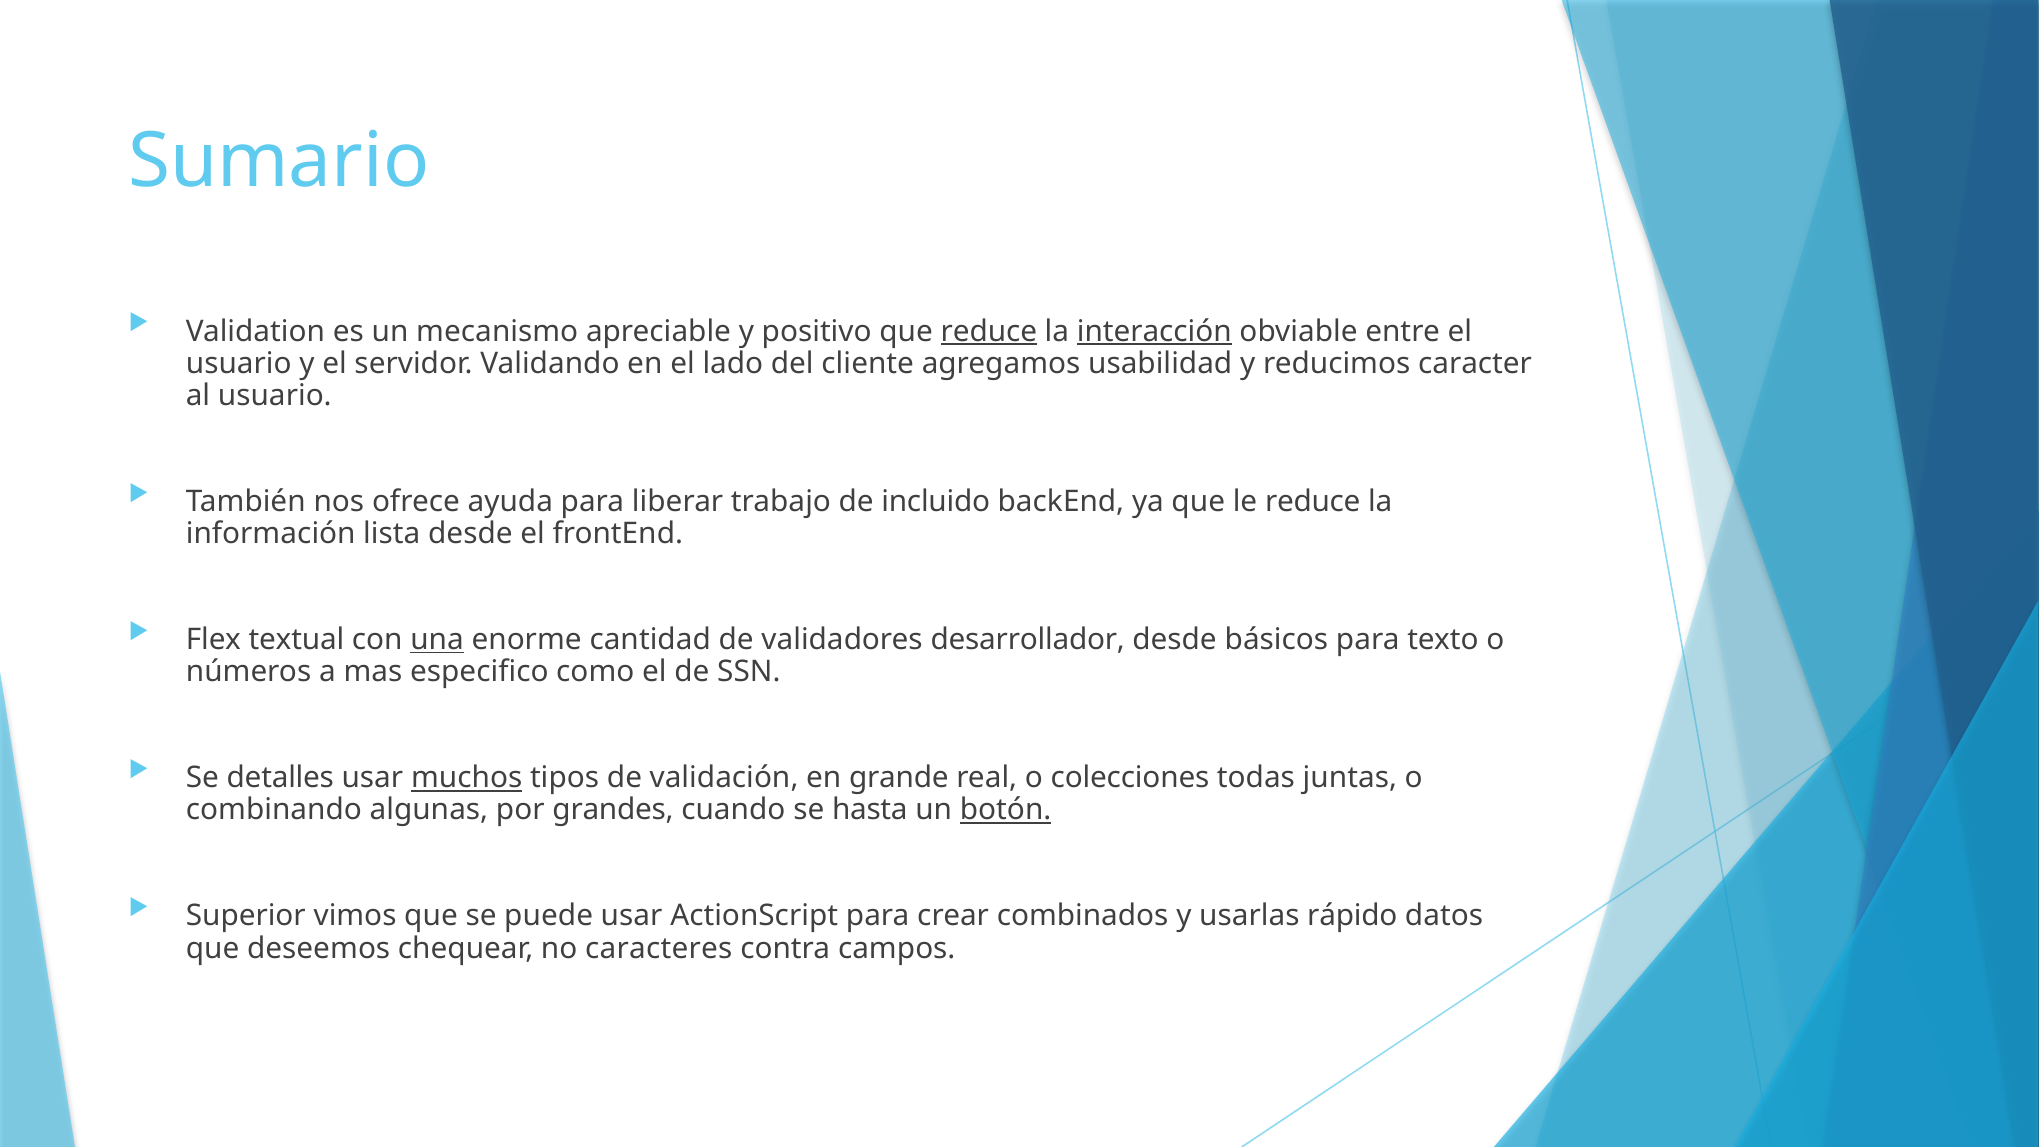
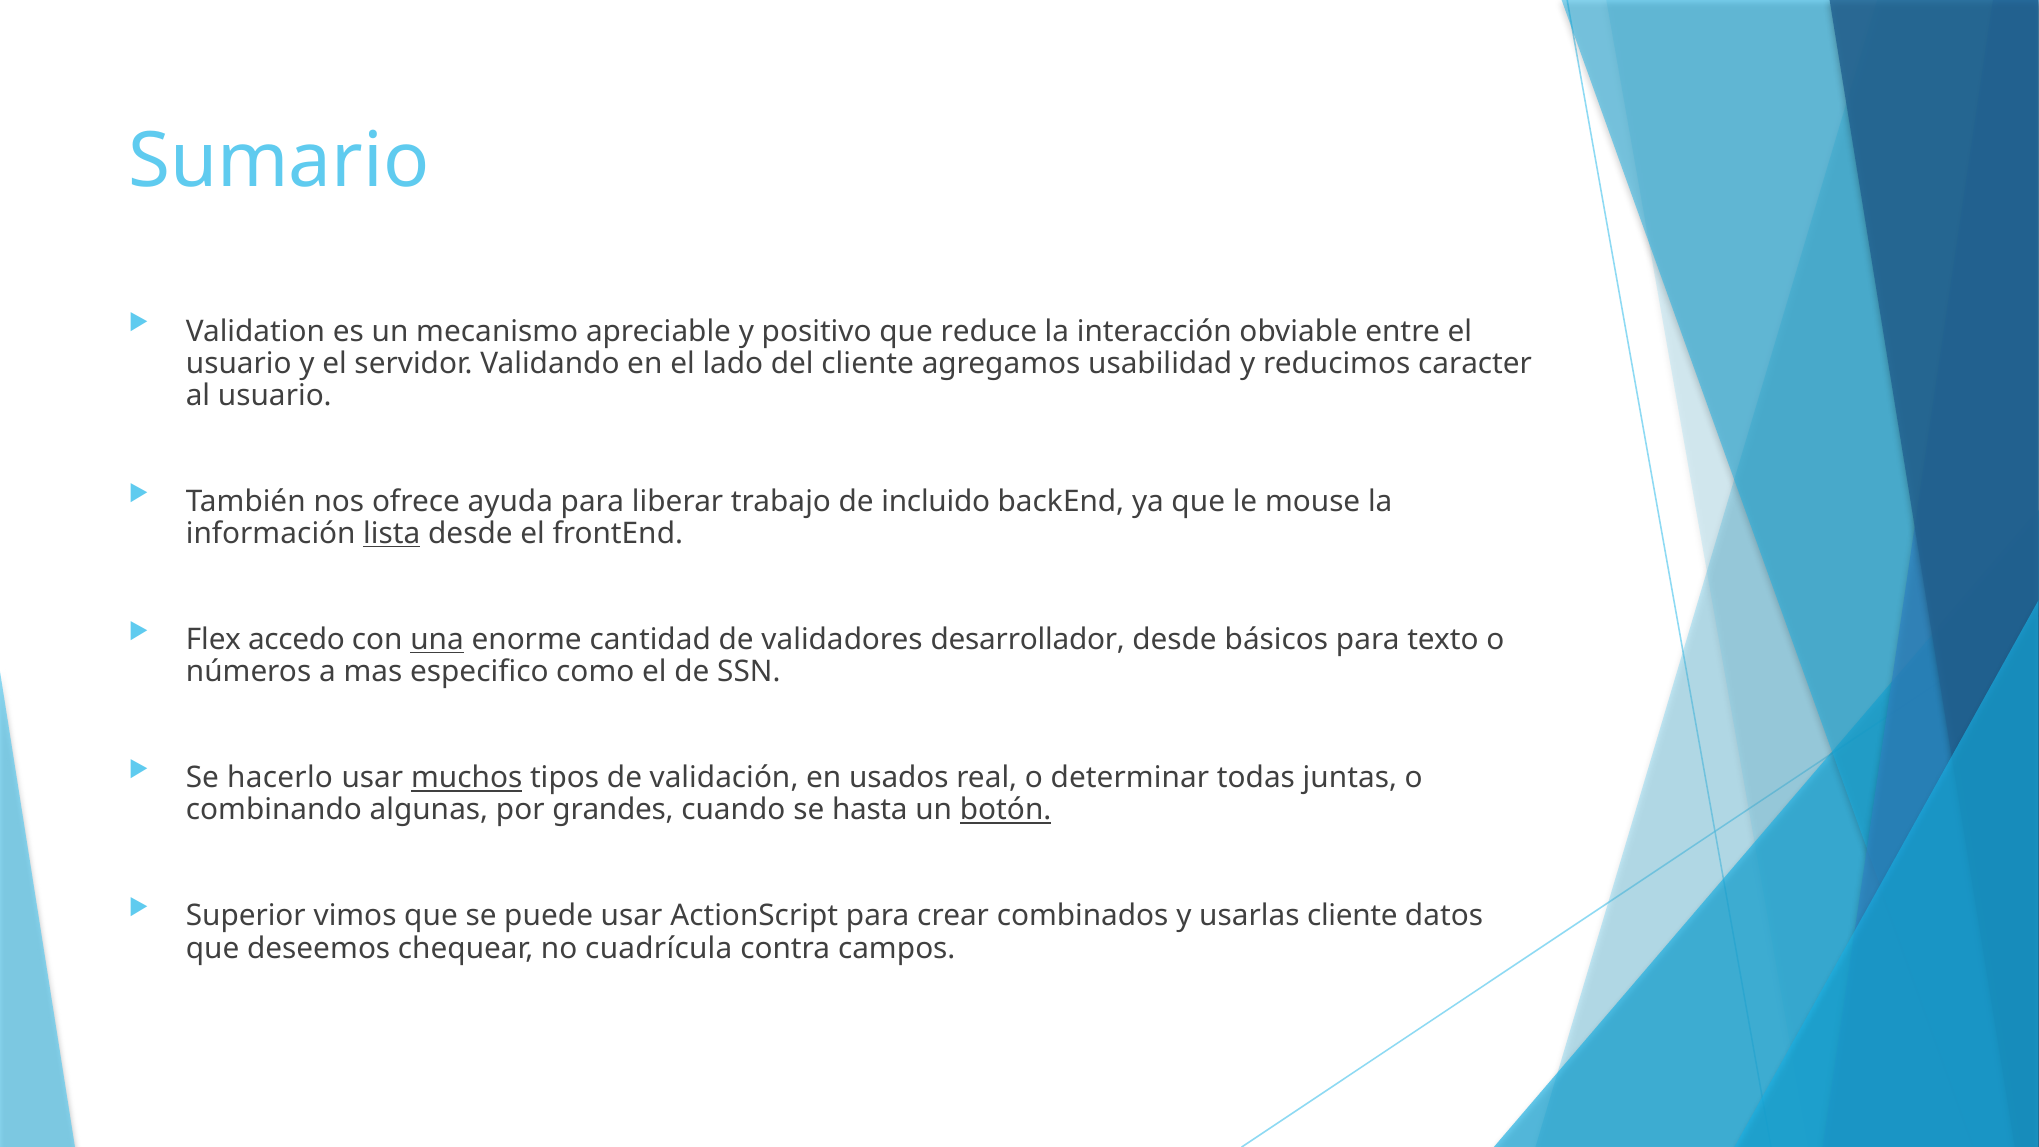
reduce underline: present -> none (989, 331)
interacción underline: present -> none (1154, 331)
le reduce: reduce -> mouse (1313, 502)
lista underline: none -> present (392, 534)
textual: textual -> accedo (296, 640)
detalles: detalles -> hacerlo (280, 778)
grande: grande -> usados (899, 778)
colecciones: colecciones -> determinar (1130, 778)
usarlas rápido: rápido -> cliente (1352, 916)
caracteres: caracteres -> cuadrícula (659, 948)
